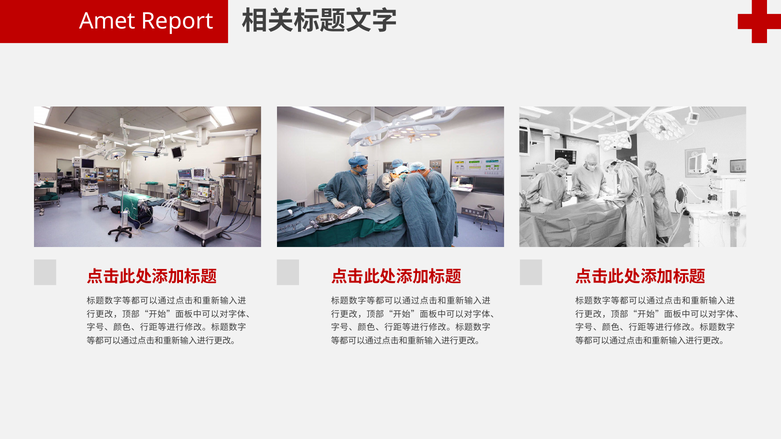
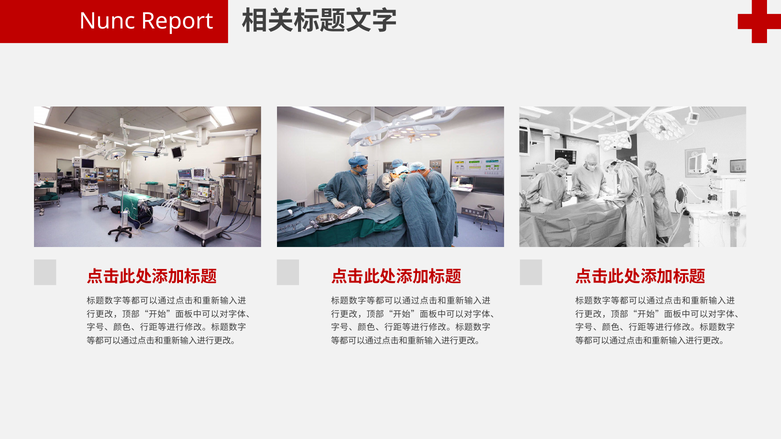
Amet: Amet -> Nunc (107, 21)
